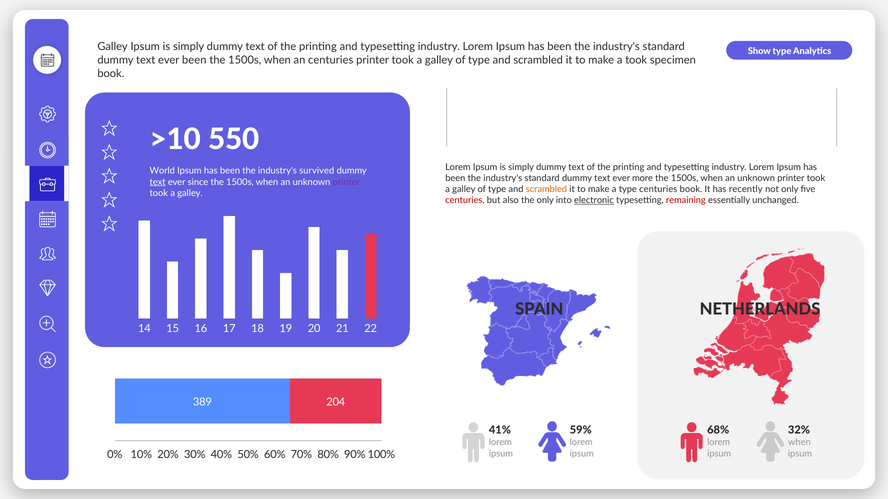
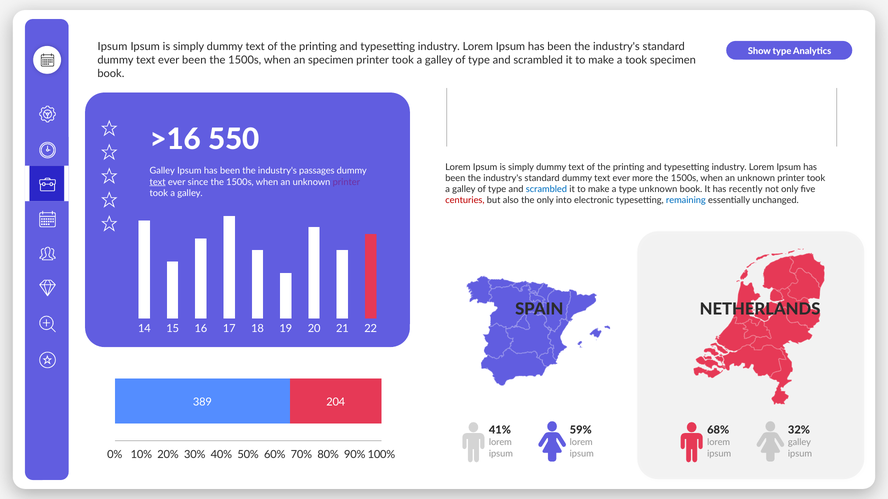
Galley: Galley -> Ipsum (112, 47)
an centuries: centuries -> specimen (331, 60)
>10: >10 -> >16 (175, 140)
World: World -> Galley (162, 171)
survived: survived -> passages (317, 171)
scrambled colour: orange -> blue (546, 189)
type centuries: centuries -> unknown (658, 189)
electronic underline: present -> none (594, 201)
remaining colour: red -> blue (686, 201)
when: when -> galley (800, 443)
